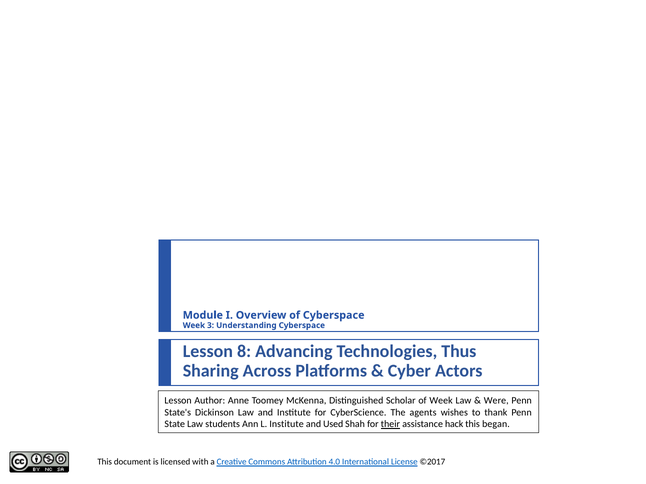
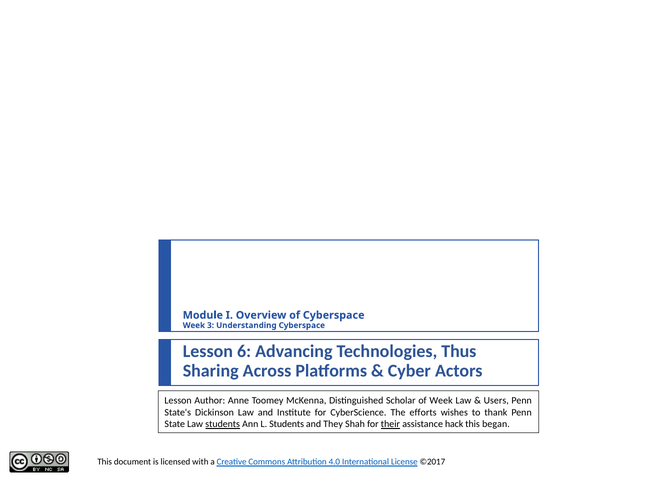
8: 8 -> 6 (244, 352)
Were: Were -> Users (496, 401)
agents: agents -> efforts (423, 413)
students underline: none -> present (223, 425)
L Institute: Institute -> Students (287, 425)
Used: Used -> They (333, 425)
